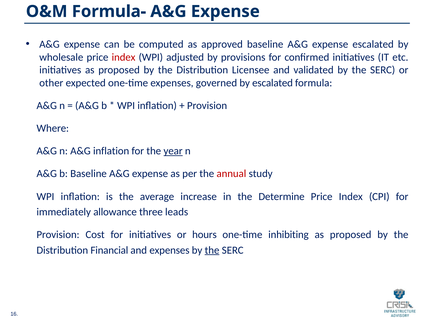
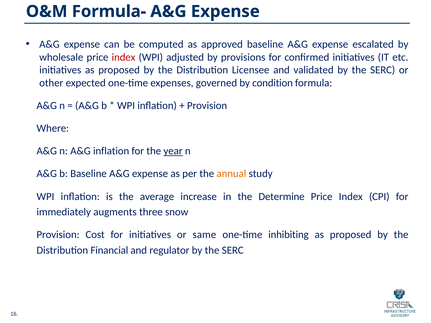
by escalated: escalated -> condition (273, 83)
annual colour: red -> orange (231, 174)
allowance: allowance -> augments (115, 212)
leads: leads -> snow (177, 212)
hours: hours -> same (204, 235)
and expenses: expenses -> regulator (169, 250)
the underline: present -> none (212, 250)
